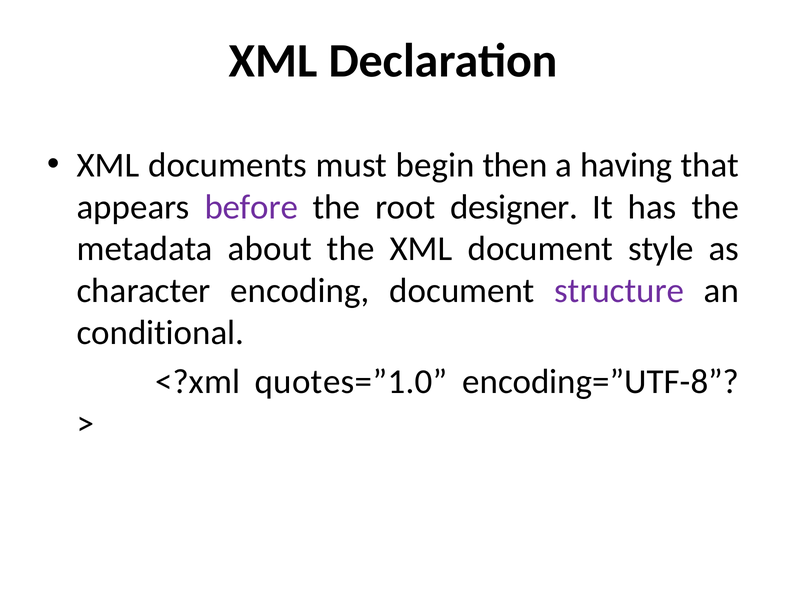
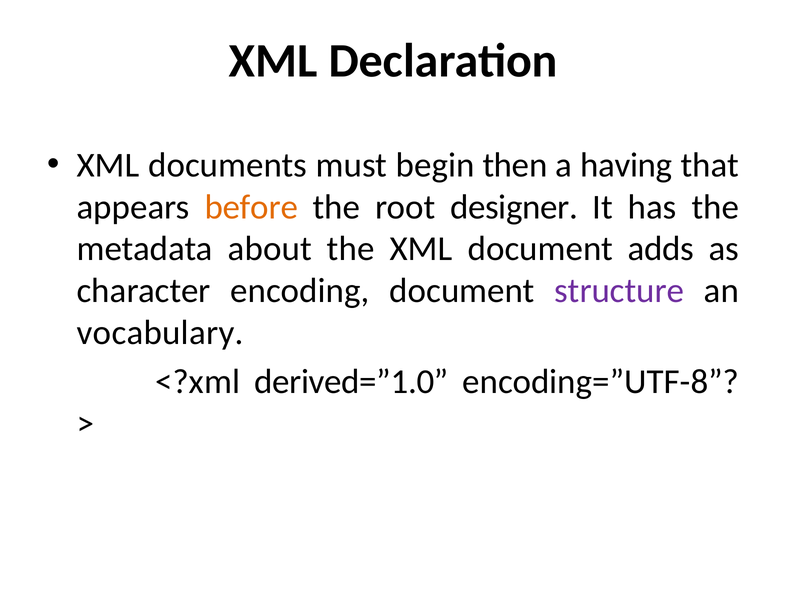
before colour: purple -> orange (251, 207)
style: style -> adds (661, 249)
conditional: conditional -> vocabulary (160, 333)
quotes=”1.0: quotes=”1.0 -> derived=”1.0 (351, 382)
